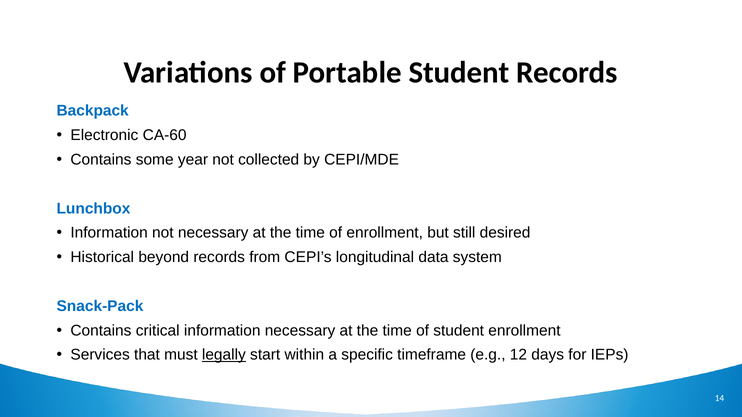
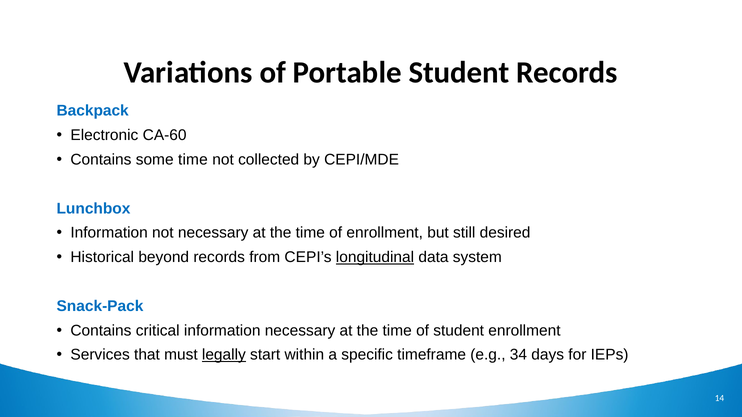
some year: year -> time (193, 160)
longitudinal underline: none -> present (375, 257)
12: 12 -> 34 (518, 355)
